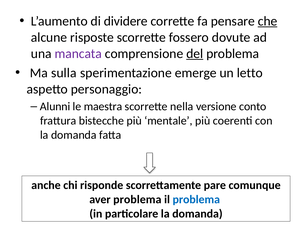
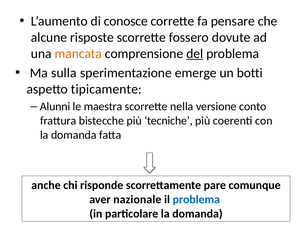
dividere: dividere -> conosce (126, 21)
che underline: present -> none (268, 21)
mancata colour: purple -> orange (78, 54)
letto: letto -> botti (250, 73)
personaggio: personaggio -> tipicamente (106, 89)
mentale: mentale -> tecniche (169, 121)
aver problema: problema -> nazionale (137, 199)
